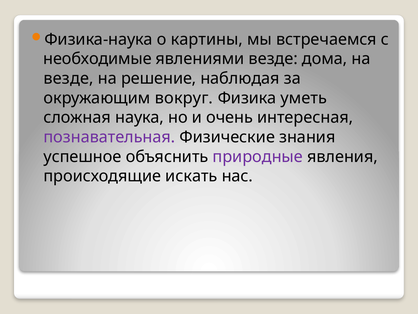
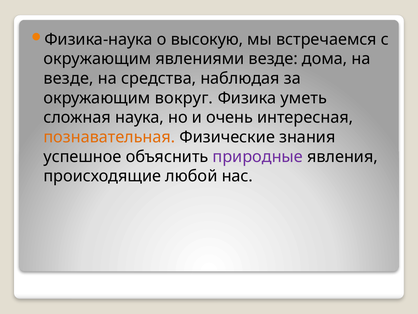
картины: картины -> высокую (207, 39)
необходимые: необходимые -> окружающим (97, 59)
решение: решение -> средства (159, 78)
познавательная colour: purple -> orange (109, 137)
искать: искать -> любой (191, 176)
